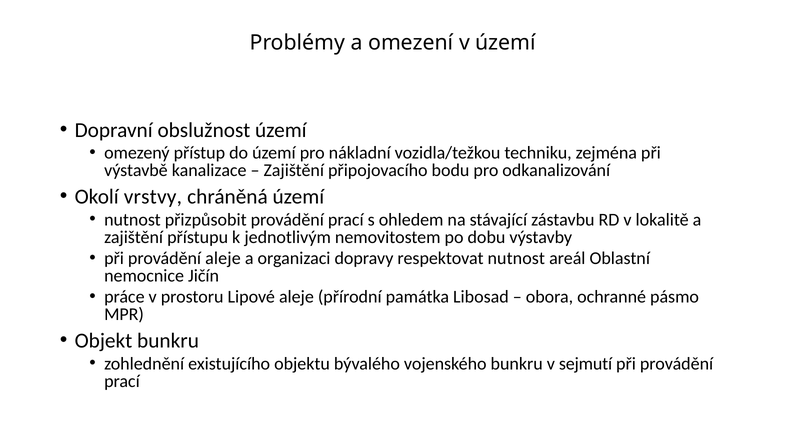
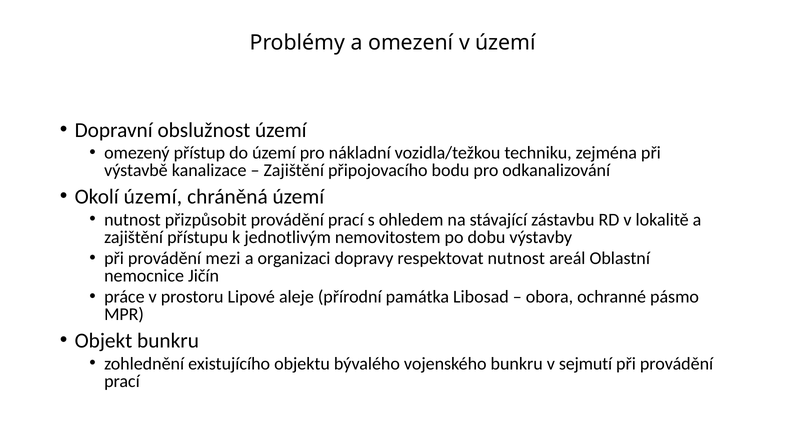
Okolí vrstvy: vrstvy -> území (153, 197)
provádění aleje: aleje -> mezi (223, 258)
